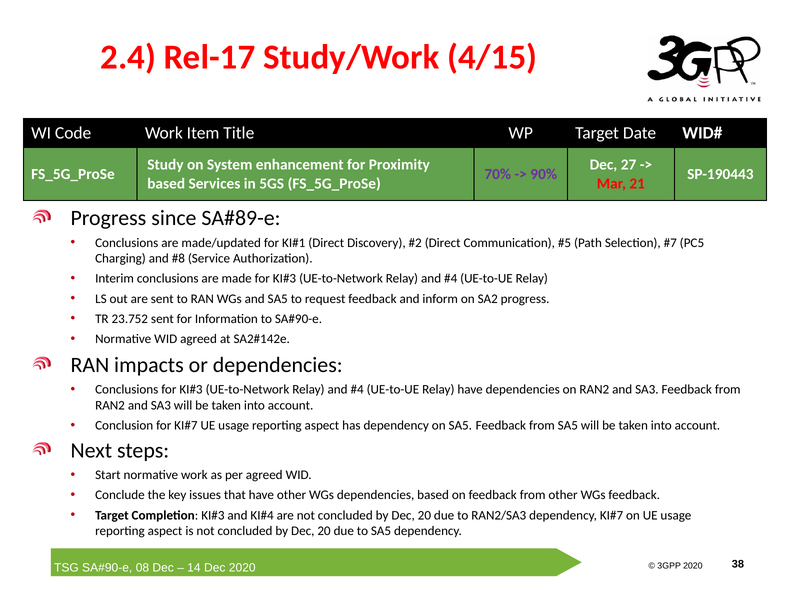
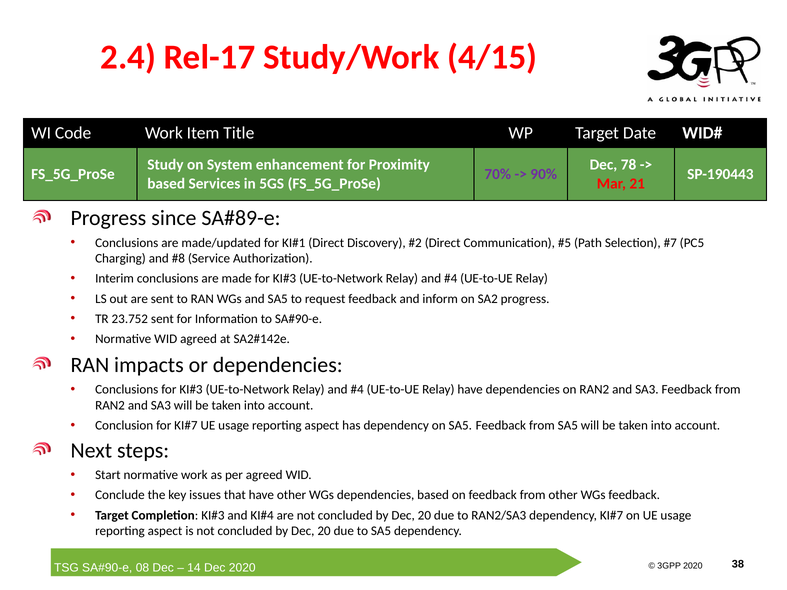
27: 27 -> 78 (629, 165)
